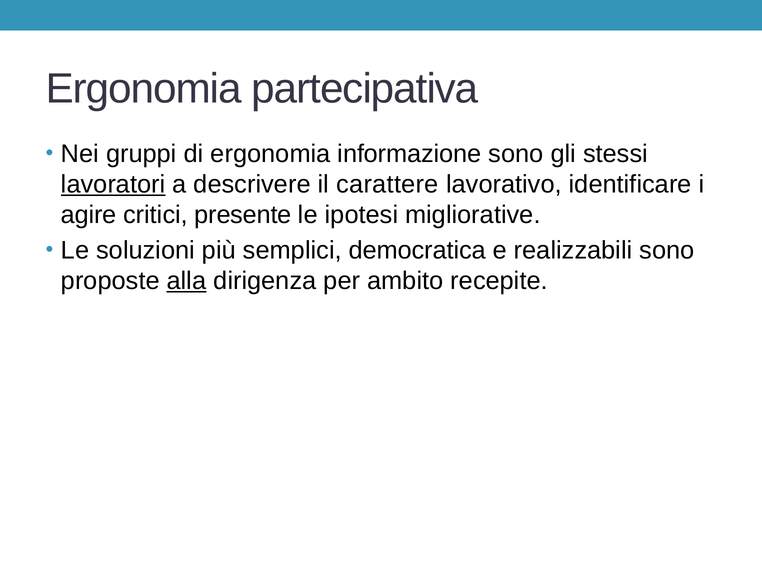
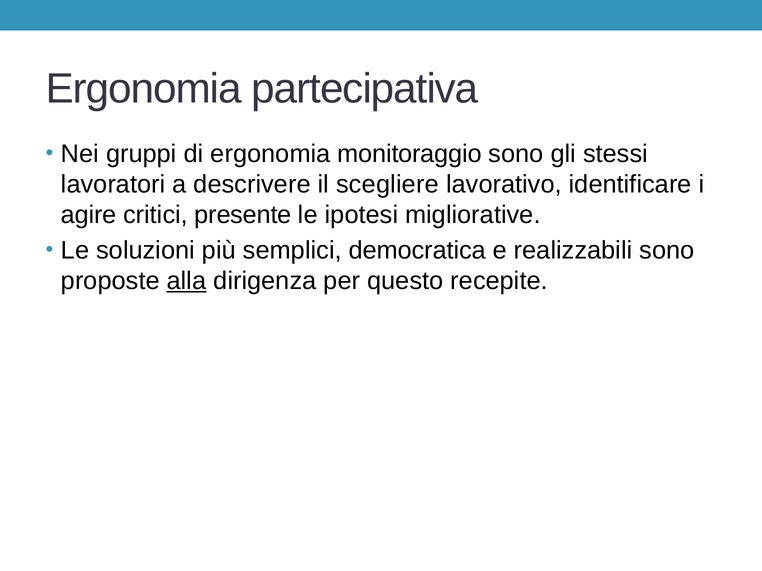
informazione: informazione -> monitoraggio (410, 154)
lavoratori underline: present -> none (113, 185)
carattere: carattere -> scegliere (387, 185)
ambito: ambito -> questo (405, 281)
